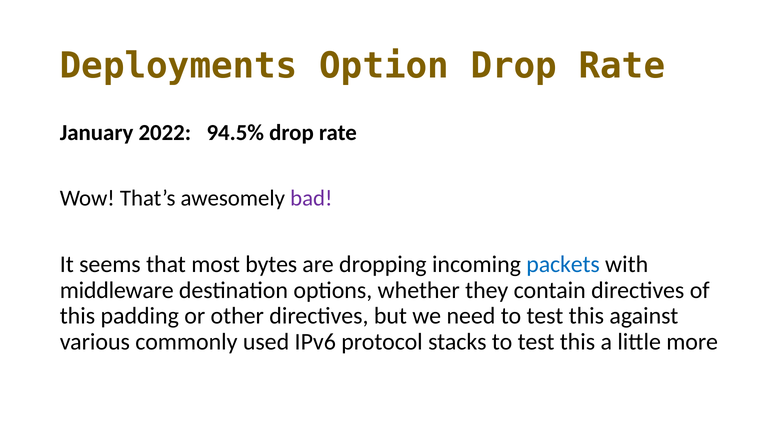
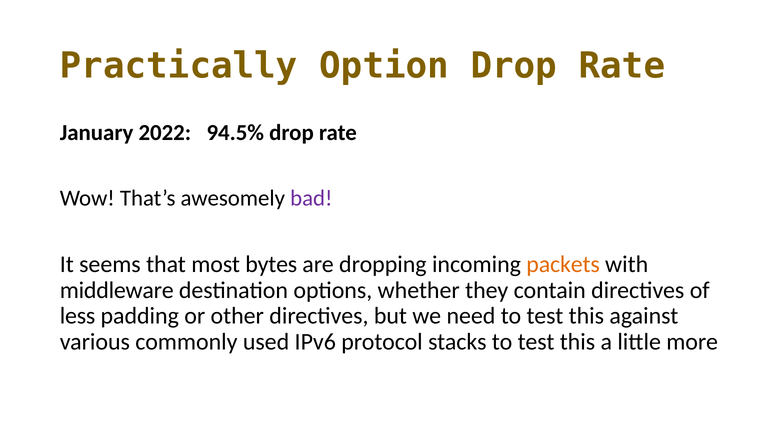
Deployments: Deployments -> Practically (179, 66)
packets colour: blue -> orange (563, 264)
this: this -> less (78, 316)
